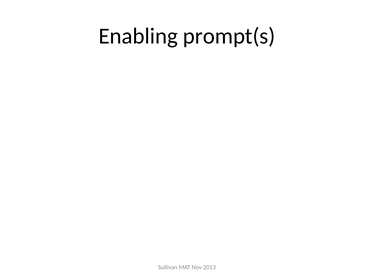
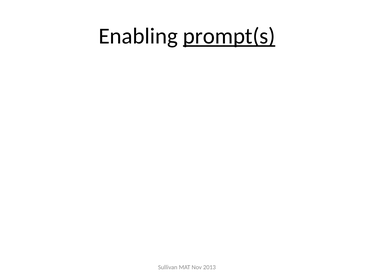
prompt(s underline: none -> present (229, 36)
